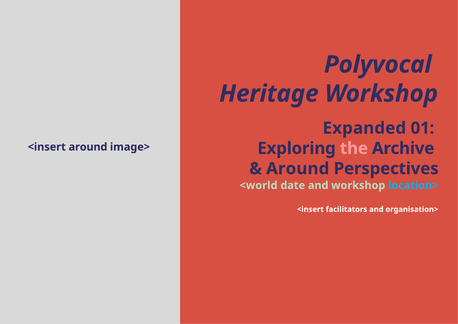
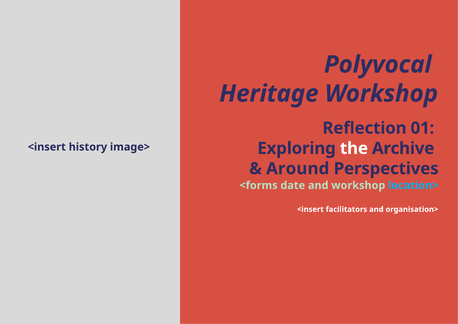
Expanded: Expanded -> Reflection (365, 128)
<insert around: around -> history (88, 147)
the colour: pink -> white (354, 148)
<world: <world -> <forms (259, 185)
